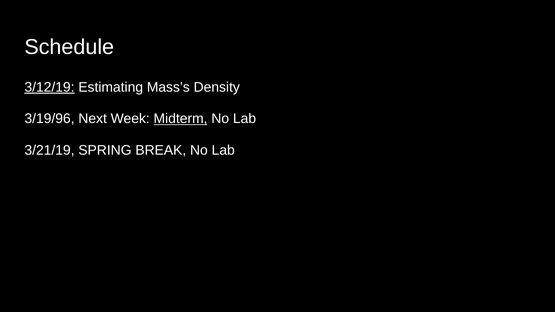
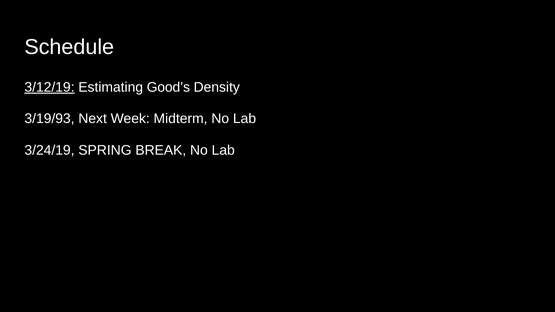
Mass’s: Mass’s -> Good’s (168, 87)
3/19/96: 3/19/96 -> 3/19/93 (49, 119)
Midterm underline: present -> none (181, 119)
3/21/19: 3/21/19 -> 3/24/19 (49, 150)
